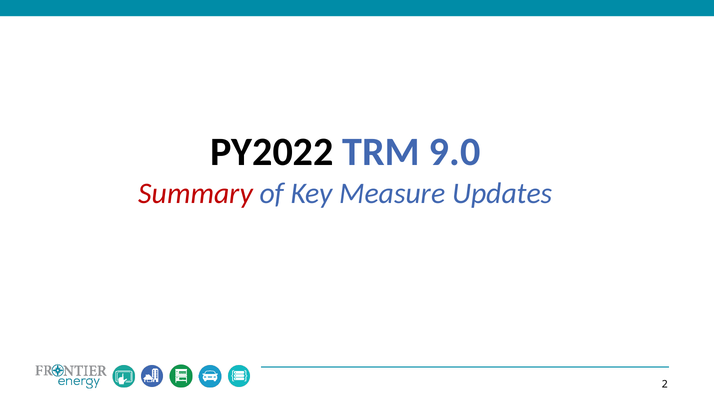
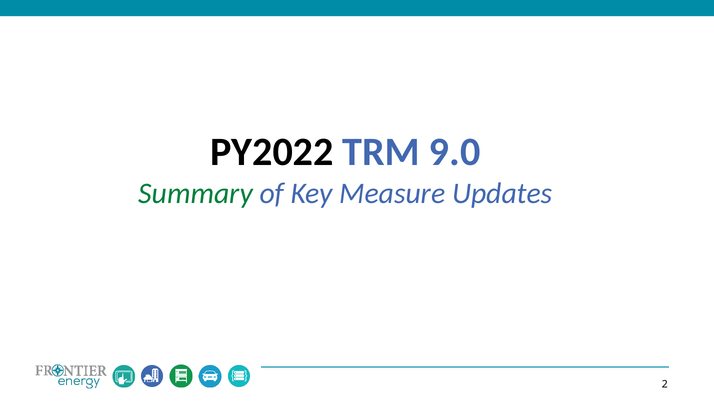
Summary colour: red -> green (196, 193)
